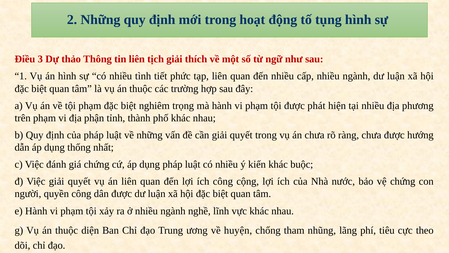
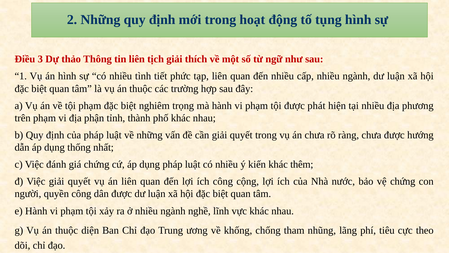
buộc: buộc -> thêm (302, 164)
huyện: huyện -> khống (238, 230)
